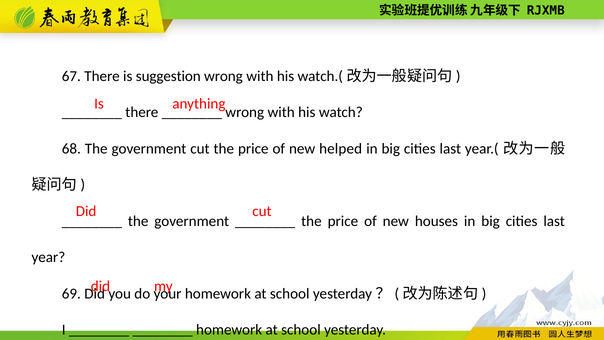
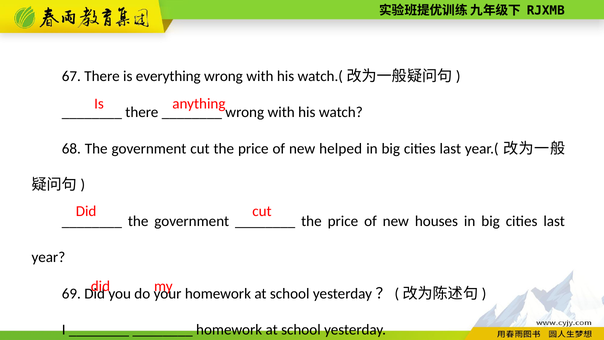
suggestion: suggestion -> everything (168, 76)
